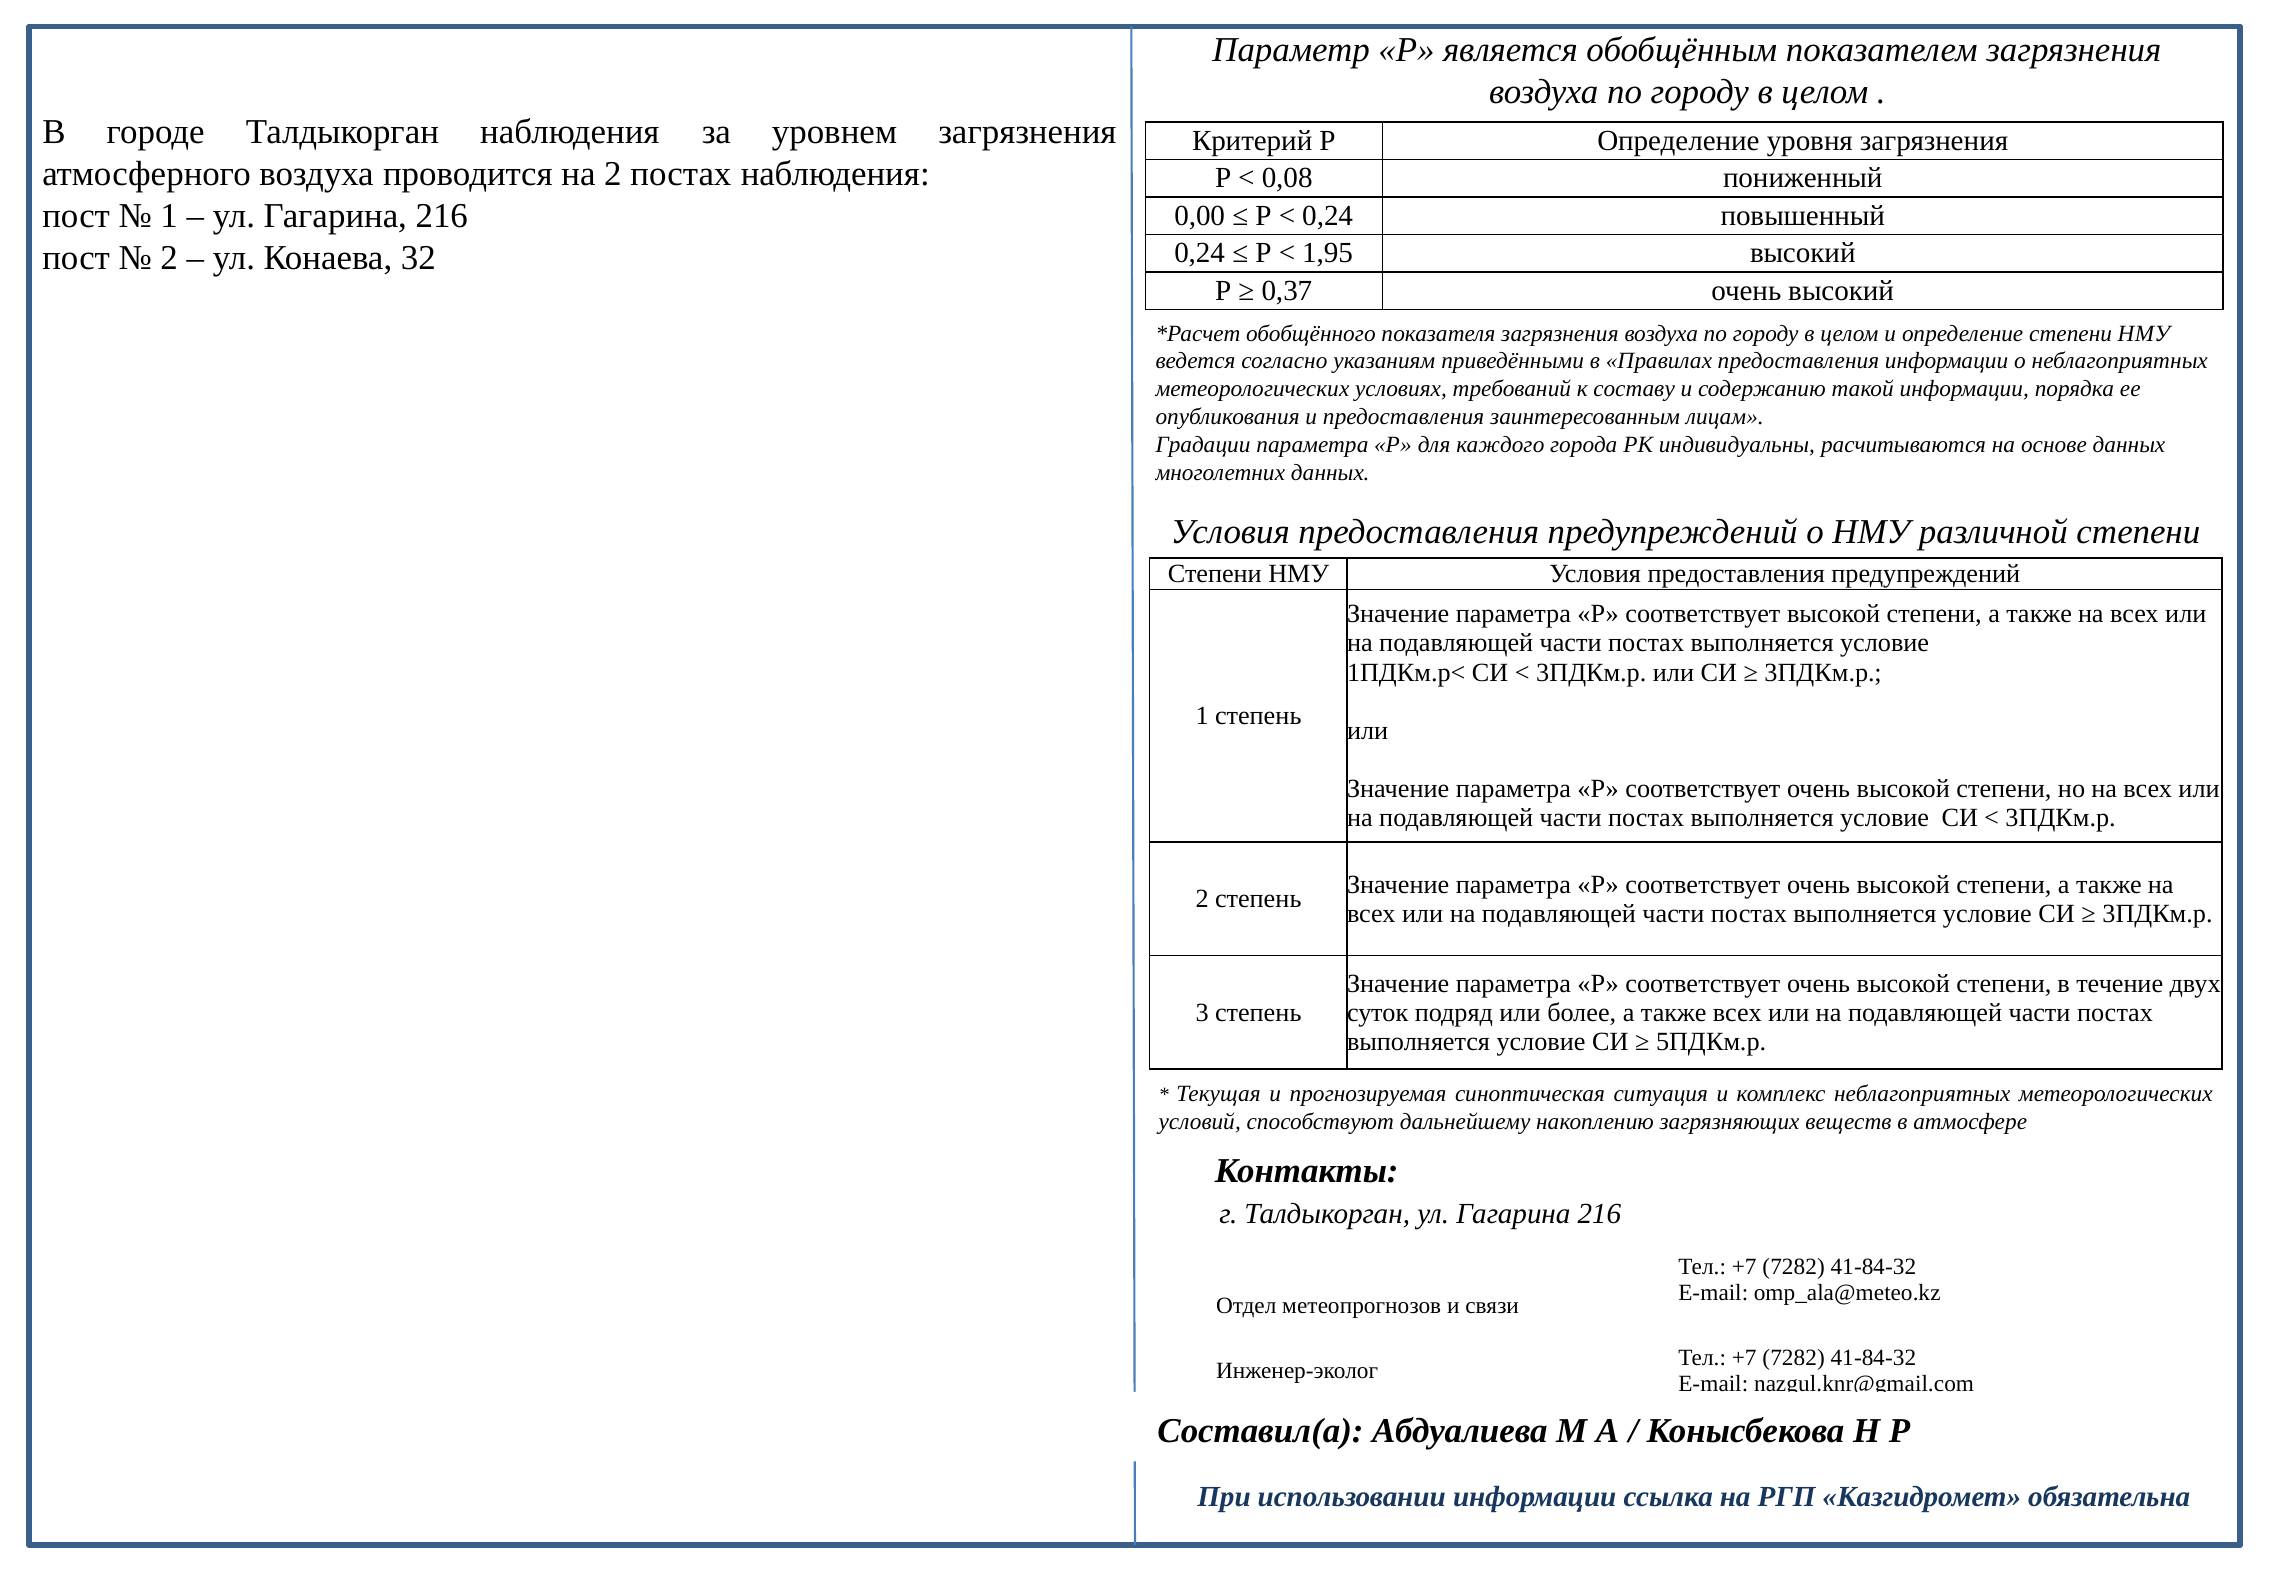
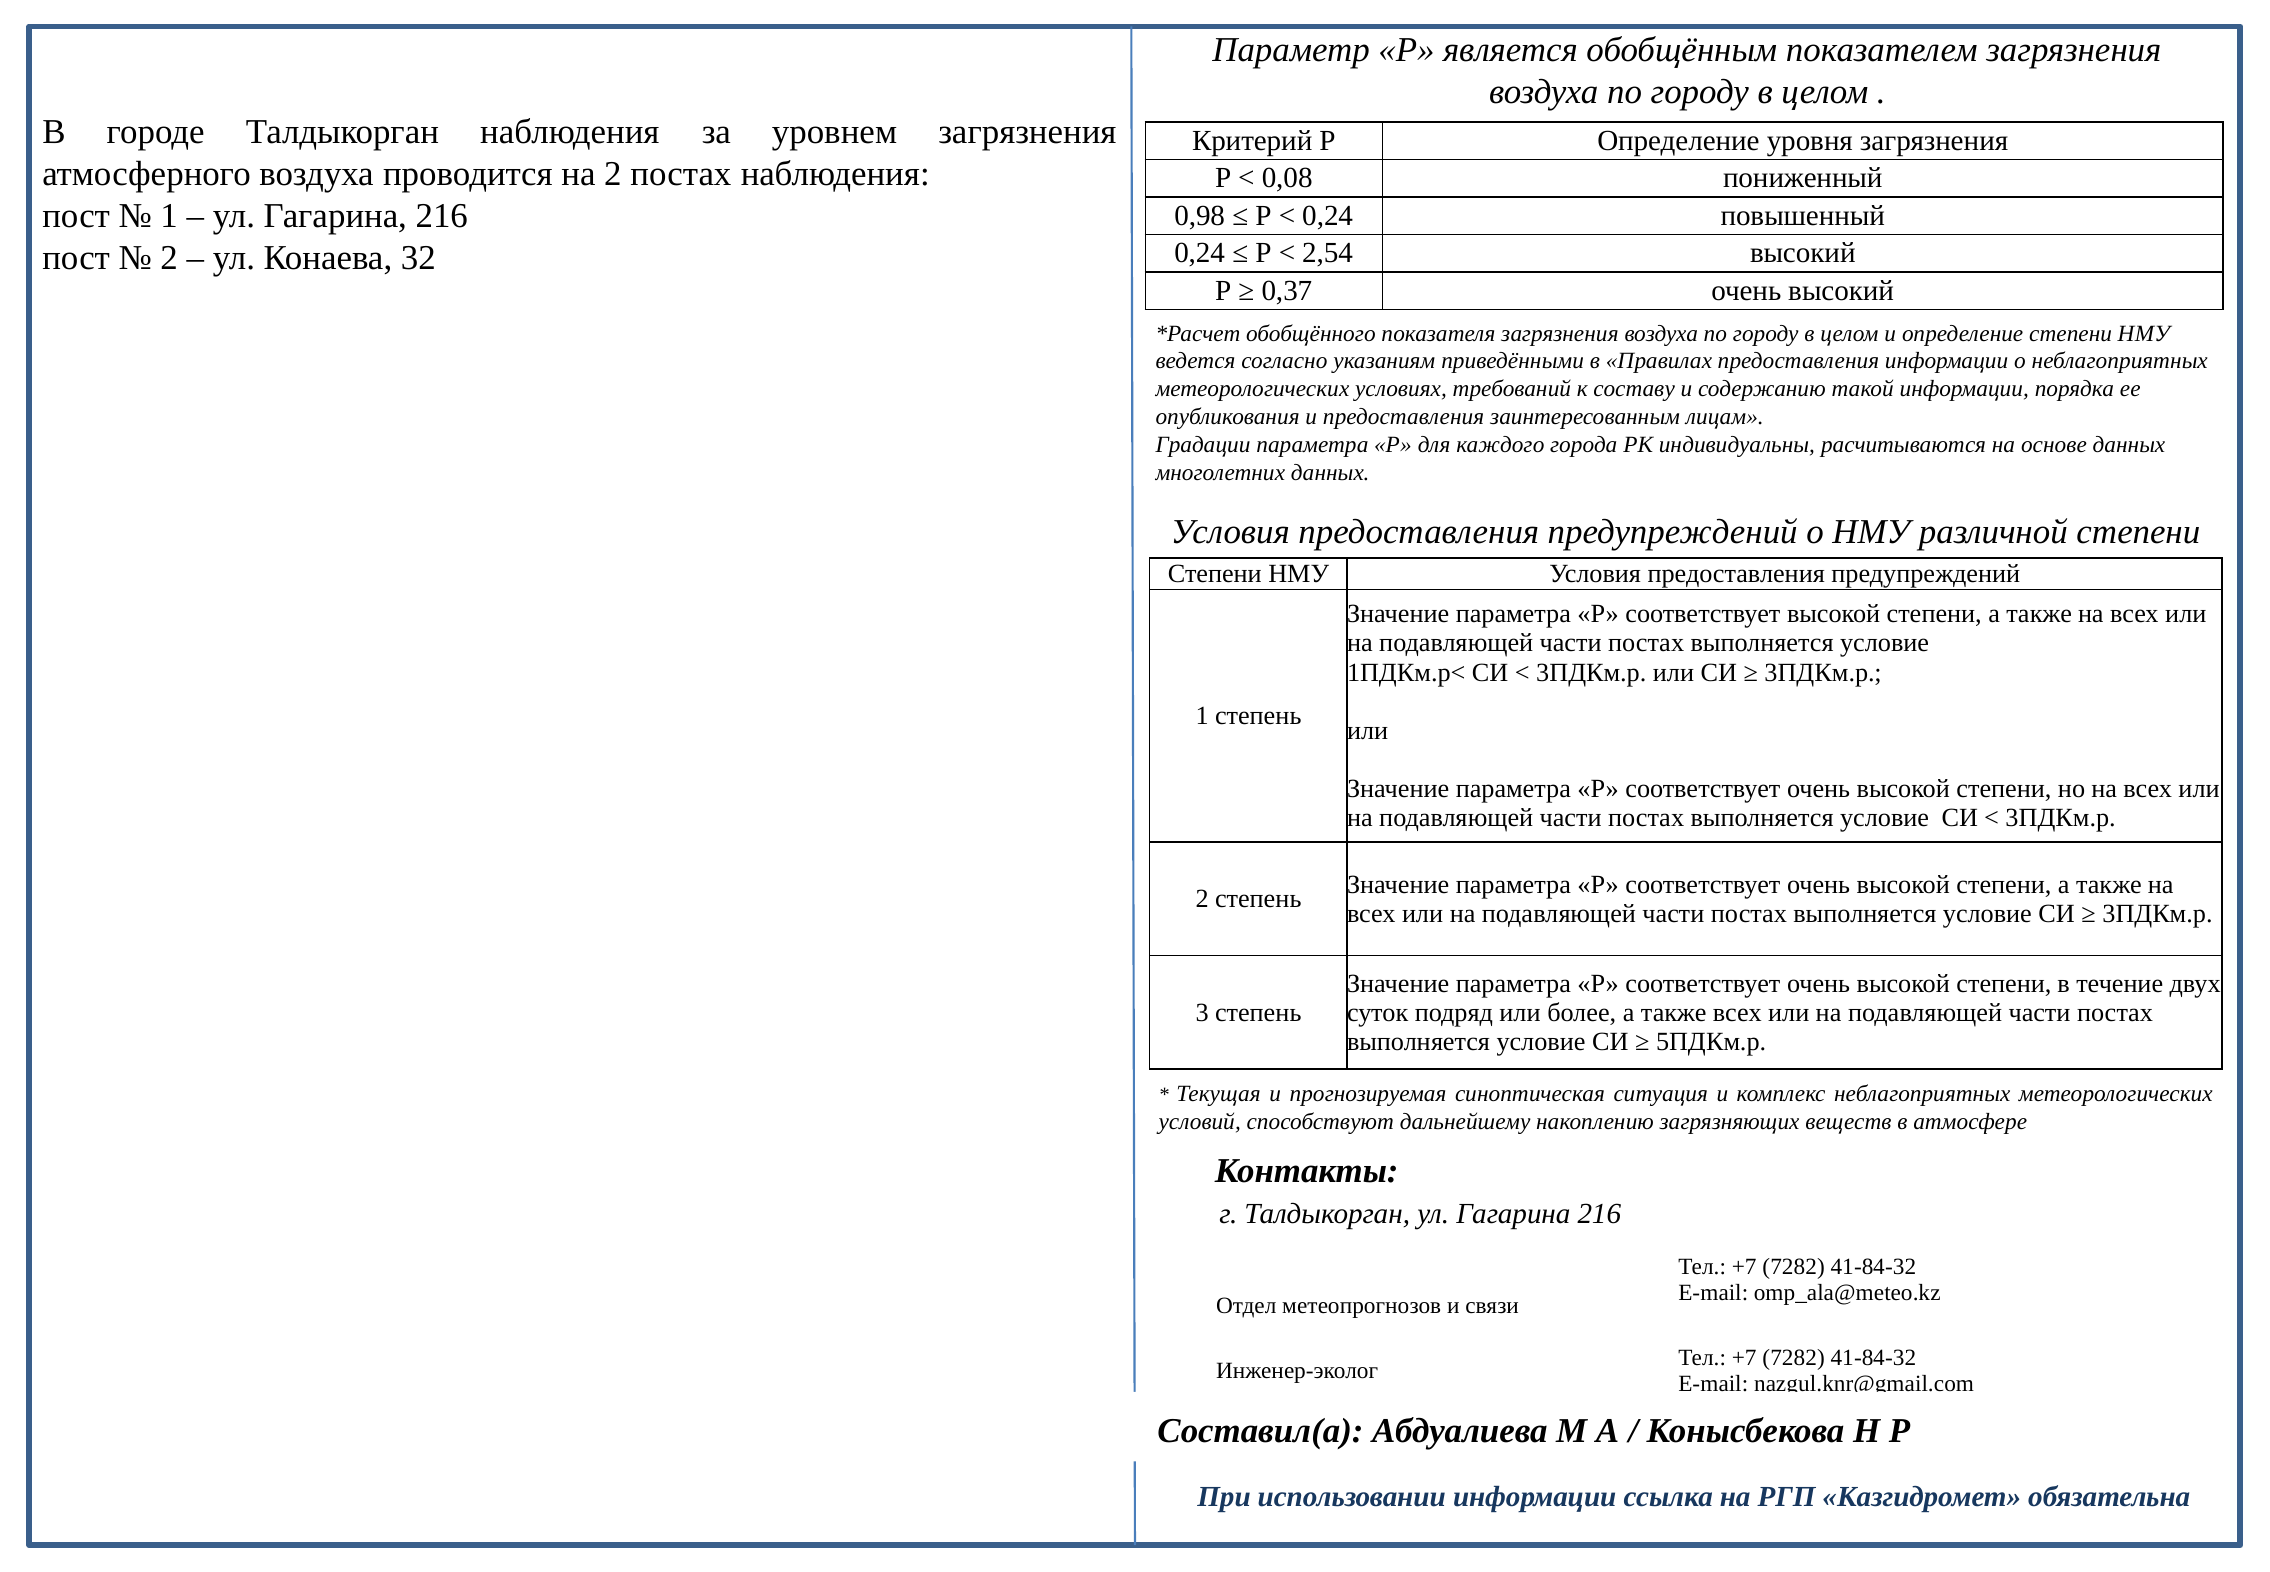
0,00: 0,00 -> 0,98 (1200, 215)
1,95: 1,95 -> 2,54 (1328, 253)
